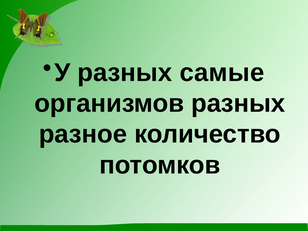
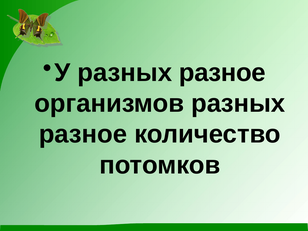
У разных самые: самые -> разное (222, 73)
